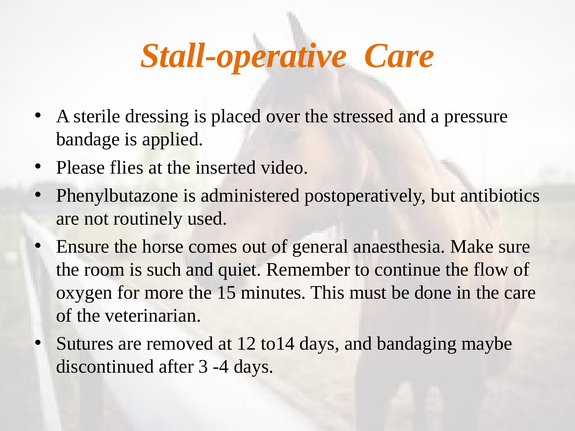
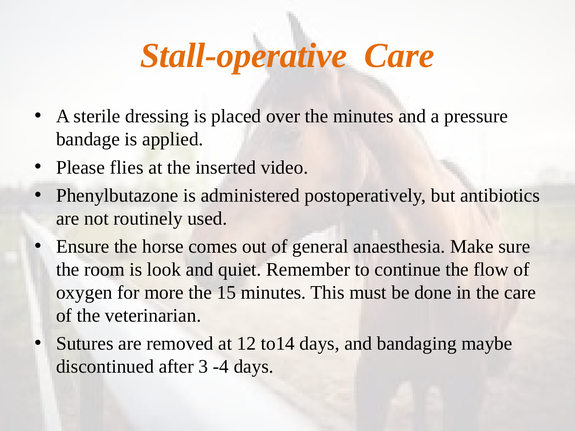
the stressed: stressed -> minutes (363, 116)
such: such -> look (164, 270)
